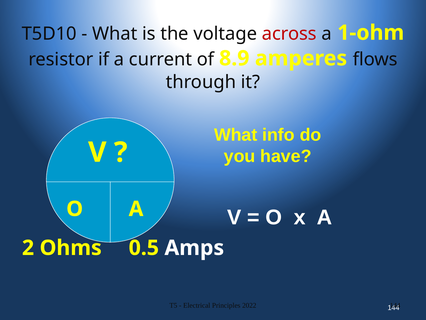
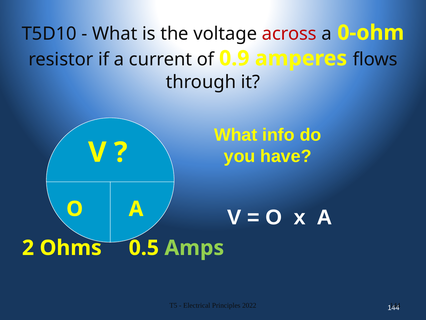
1-ohm: 1-ohm -> 0-ohm (371, 33)
8.9: 8.9 -> 0.9 (234, 58)
Amps colour: white -> light green (194, 248)
